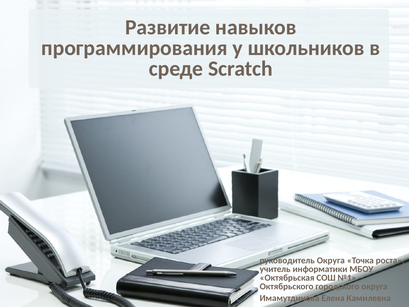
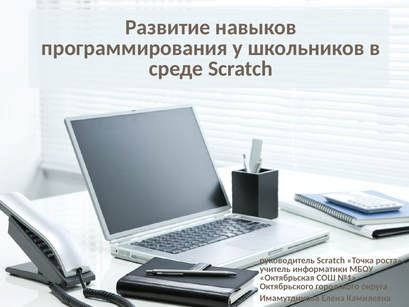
руководитель Округа: Округа -> Scratch (331, 260)
